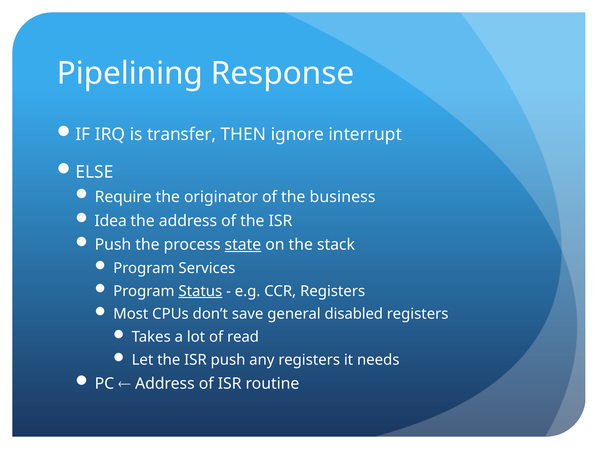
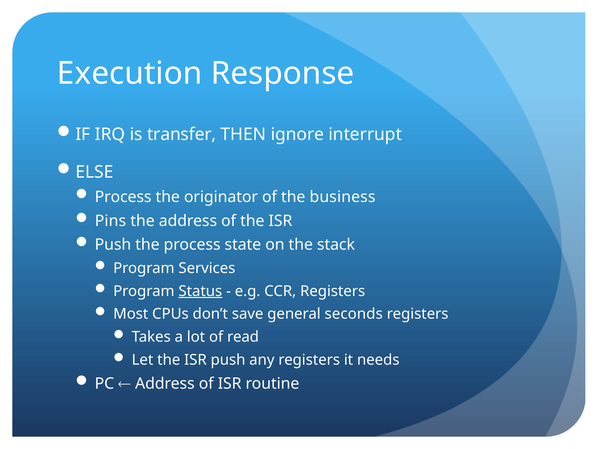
Pipelining: Pipelining -> Execution (130, 73)
Require: Require -> Process (123, 197)
Idea: Idea -> Pins (110, 221)
state underline: present -> none (243, 244)
disabled: disabled -> seconds (354, 314)
